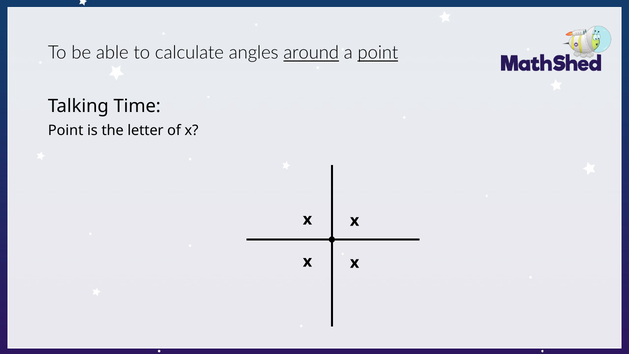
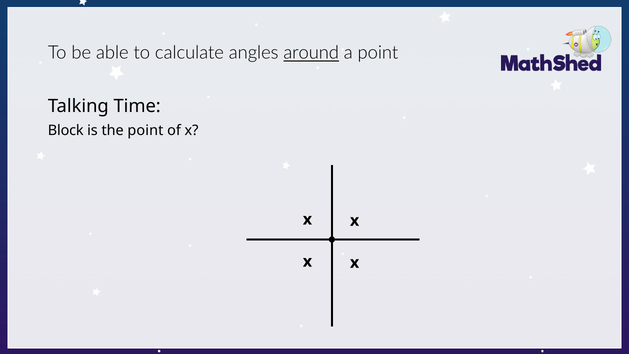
point underline: present -> none (378, 53)
Point: Point -> Block (66, 131)
the letter: letter -> point (145, 131)
